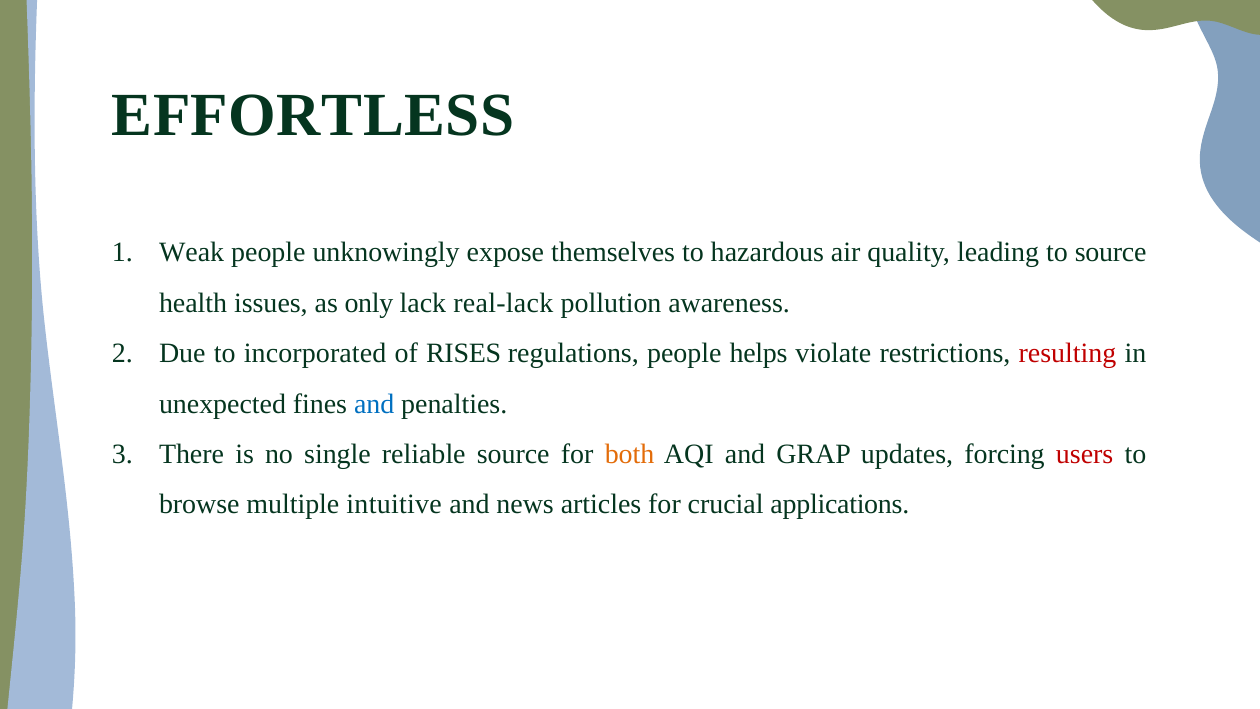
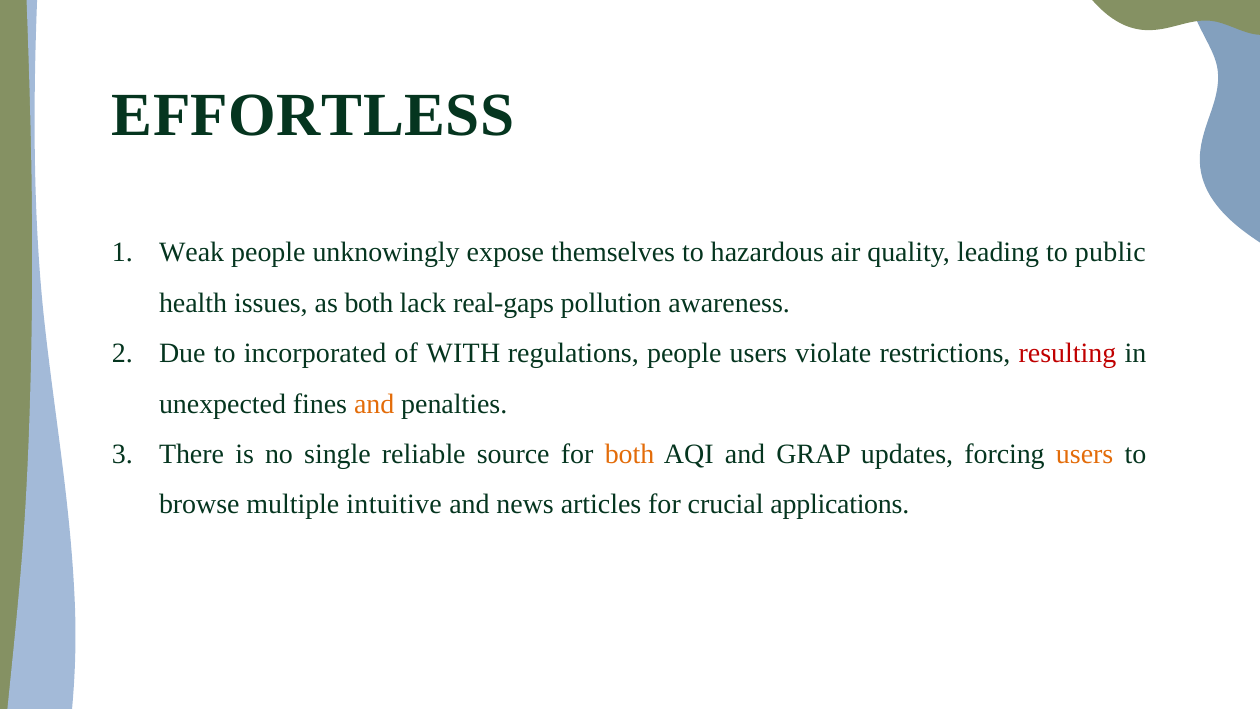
to source: source -> public (1110, 253)
as only: only -> both (369, 303)
real-lack: real-lack -> real-gaps (504, 303)
RISES: RISES -> WITH (463, 353)
people helps: helps -> users (758, 353)
and colour: blue -> orange (374, 404)
users colour: red -> orange (1085, 454)
